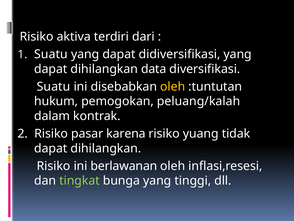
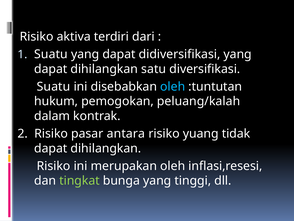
data: data -> satu (154, 69)
oleh colour: yellow -> light blue (173, 86)
karena: karena -> antara (126, 133)
berlawanan: berlawanan -> merupakan (124, 166)
